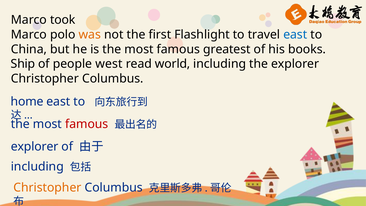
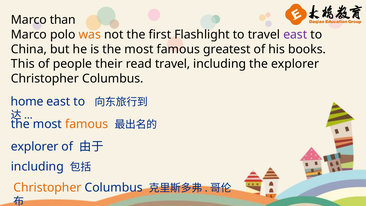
took: took -> than (63, 20)
east colour: blue -> purple (295, 35)
Ship: Ship -> This (23, 64)
west: west -> their (109, 64)
read world: world -> travel (173, 64)
famous colour: red -> orange (87, 124)
